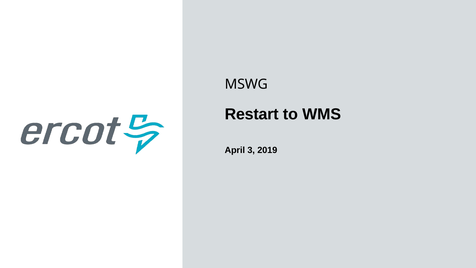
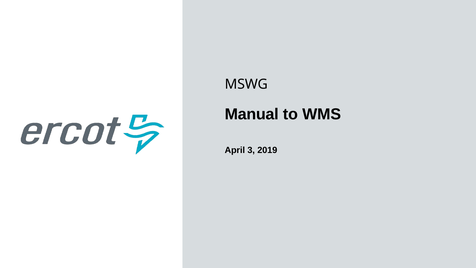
Restart: Restart -> Manual (252, 114)
